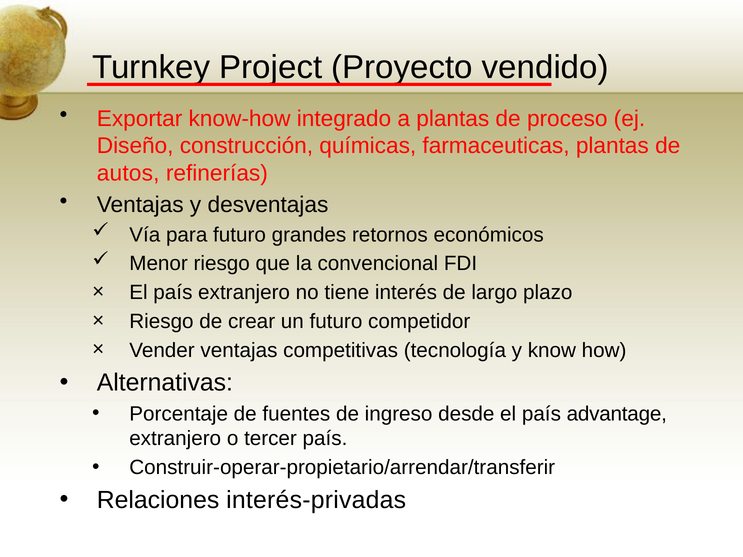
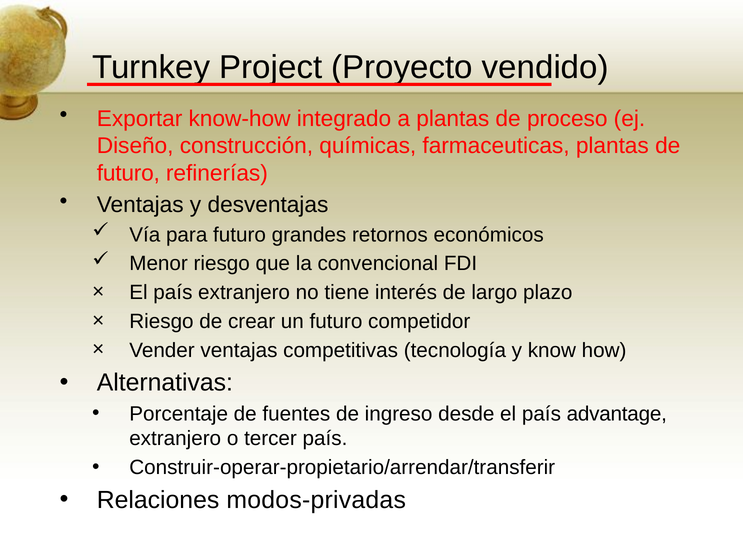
autos: autos -> futuro (128, 173)
interés-privadas: interés-privadas -> modos-privadas (316, 500)
